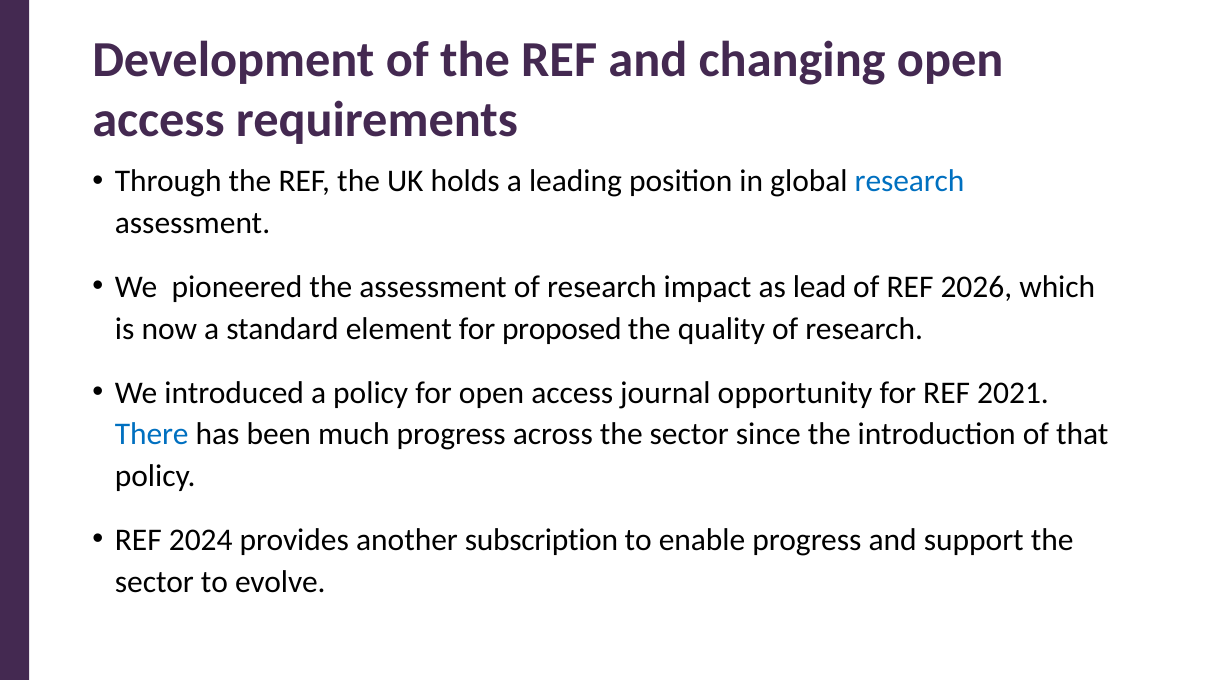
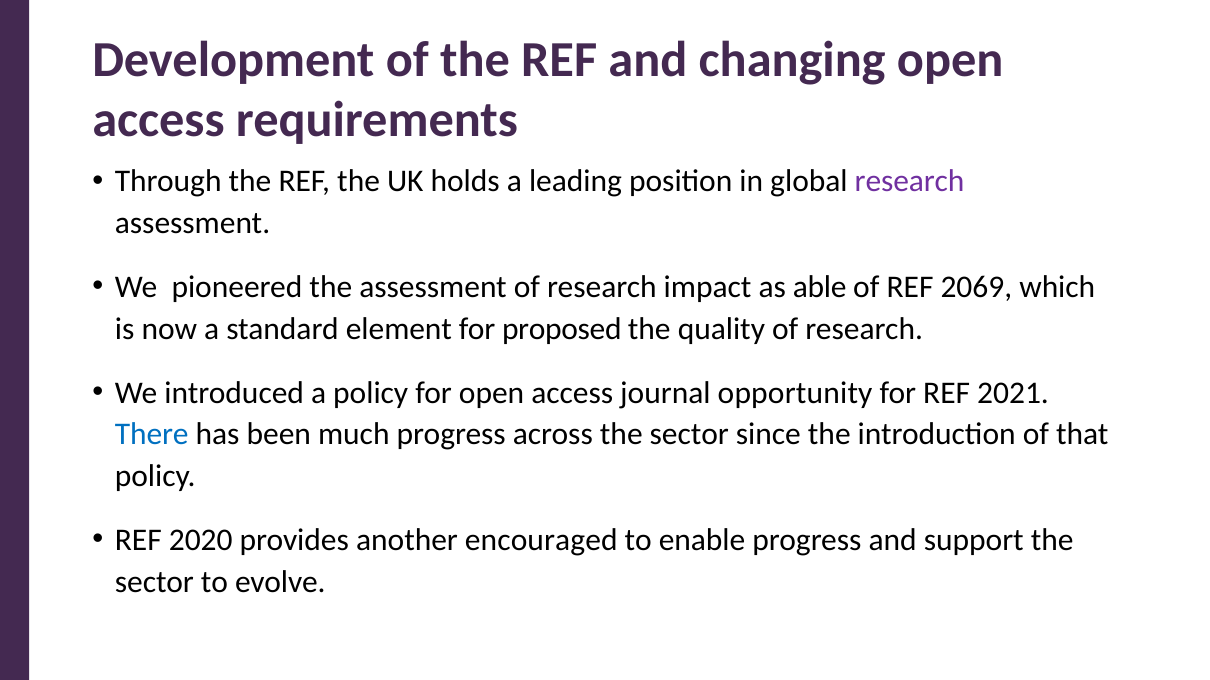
research colour: blue -> purple (910, 182)
lead: lead -> able (820, 288)
2026: 2026 -> 2069 (976, 288)
2024: 2024 -> 2020 (201, 541)
subscription: subscription -> encouraged (541, 541)
